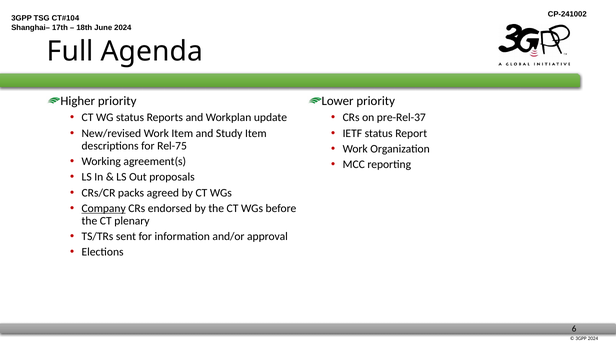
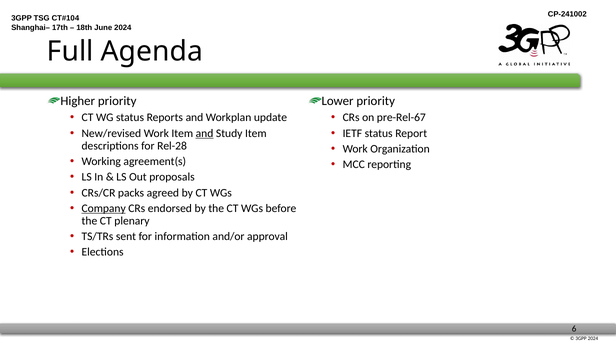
pre-Rel-37: pre-Rel-37 -> pre-Rel-67 (401, 118)
and underline: none -> present (205, 133)
Rel-75: Rel-75 -> Rel-28 (172, 146)
